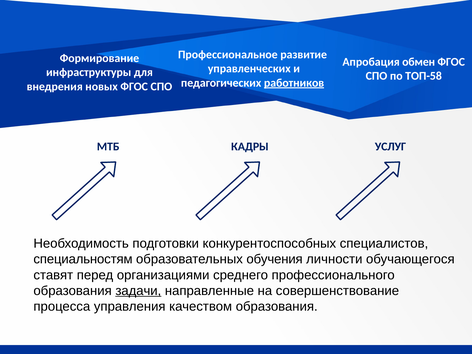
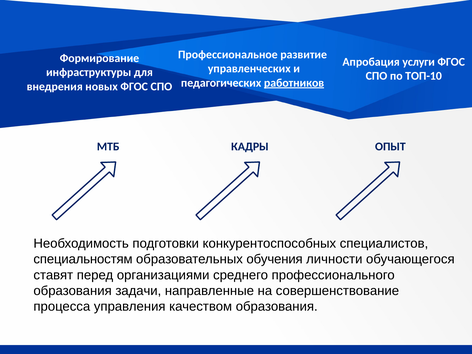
обмен: обмен -> услуги (419, 62)
ТОП-58: ТОП-58 -> ТОП-10 (424, 76)
УСЛУГ: УСЛУГ -> ОПЫТ (390, 147)
задачи underline: present -> none (138, 291)
